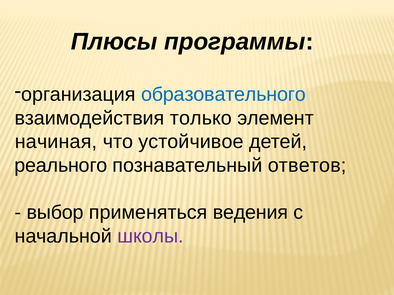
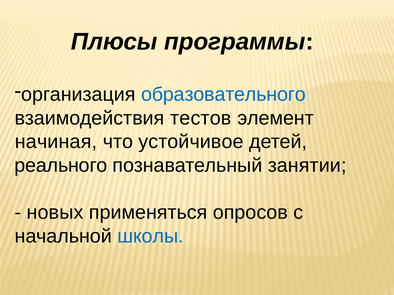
только: только -> тестов (201, 118)
ответов: ответов -> занятии (307, 166)
выбор: выбор -> новых (55, 213)
ведения: ведения -> опросов (250, 213)
школы colour: purple -> blue (150, 236)
